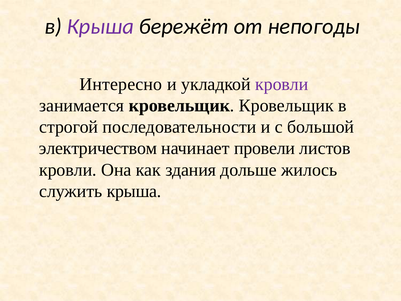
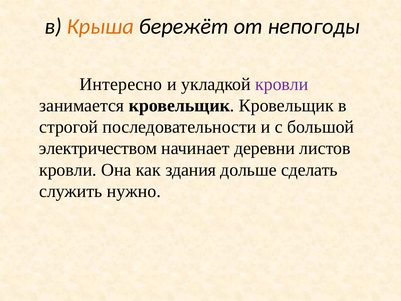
Крыша colour: purple -> orange (100, 27)
провели: провели -> деревни (265, 148)
жилось: жилось -> сделать (309, 170)
служить крыша: крыша -> нужно (134, 191)
